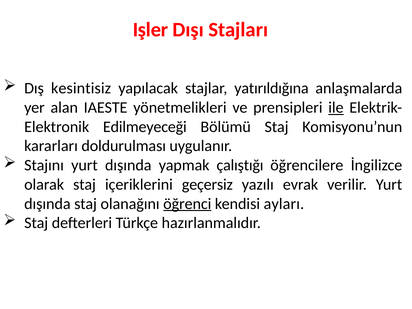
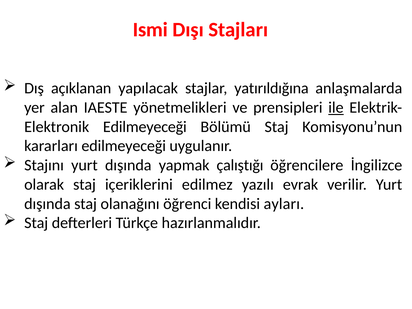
Işler: Işler -> Ismi (150, 30)
kesintisiz: kesintisiz -> açıklanan (81, 88)
kararları doldurulması: doldurulması -> edilmeyeceği (124, 146)
geçersiz: geçersiz -> edilmez (207, 184)
öğrenci underline: present -> none (187, 204)
